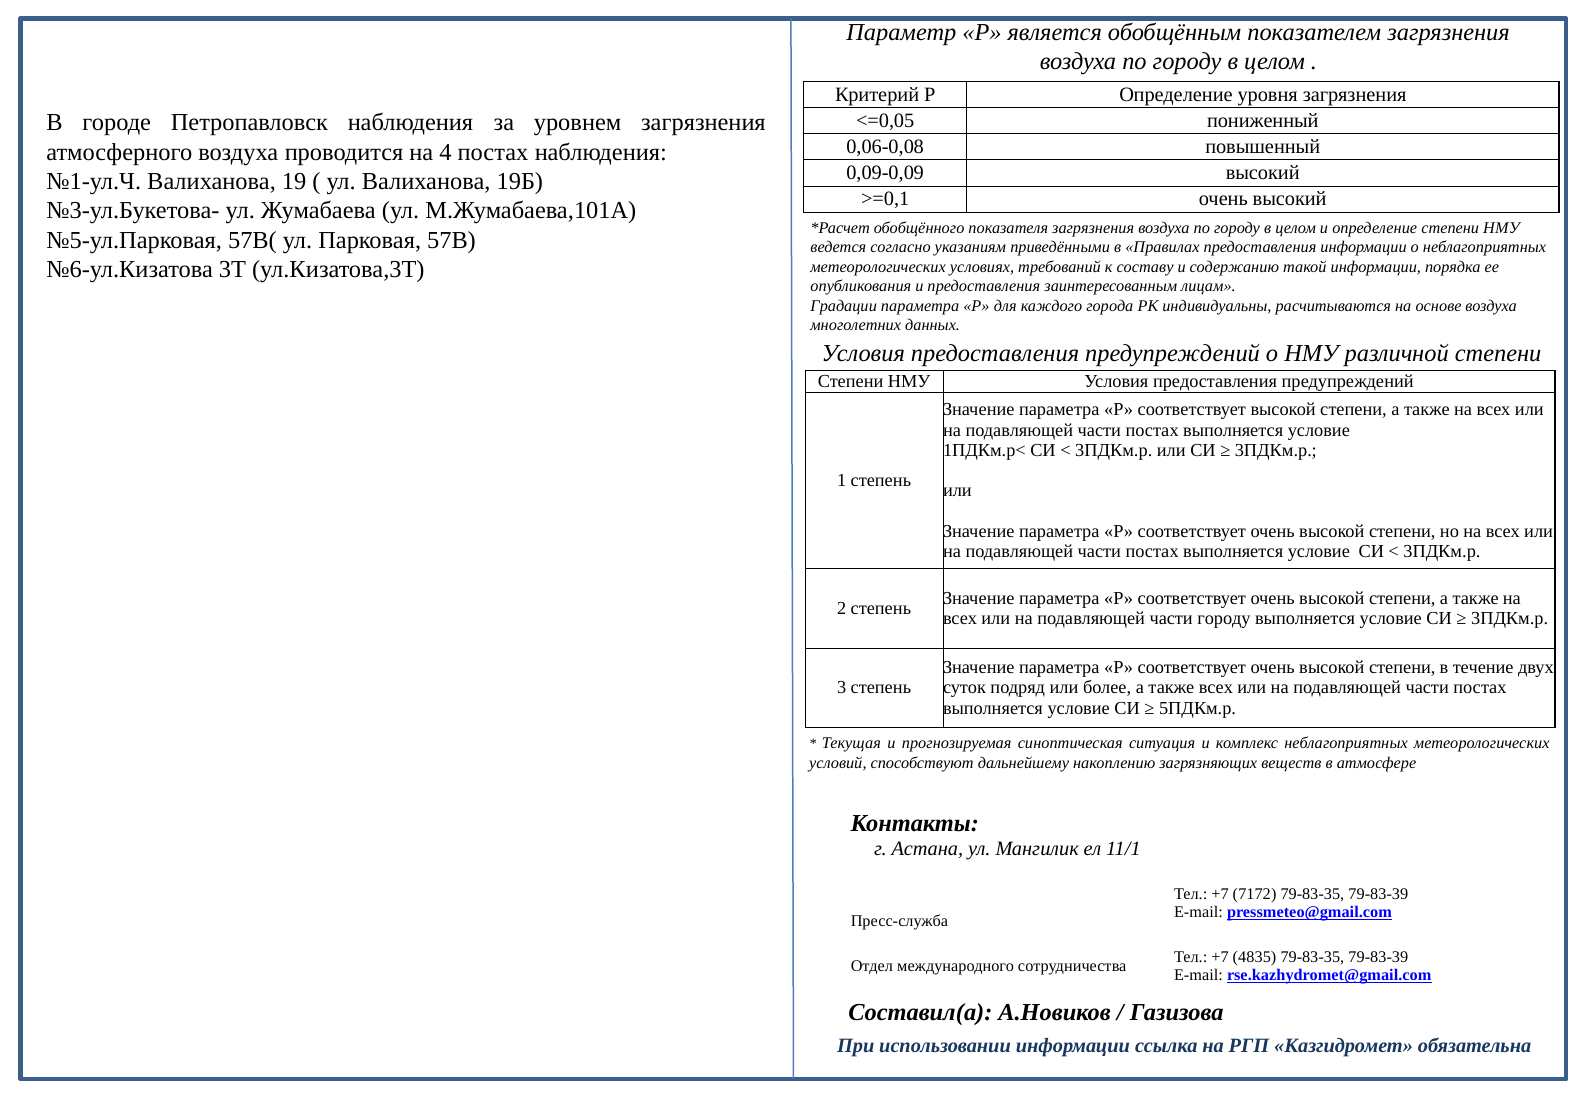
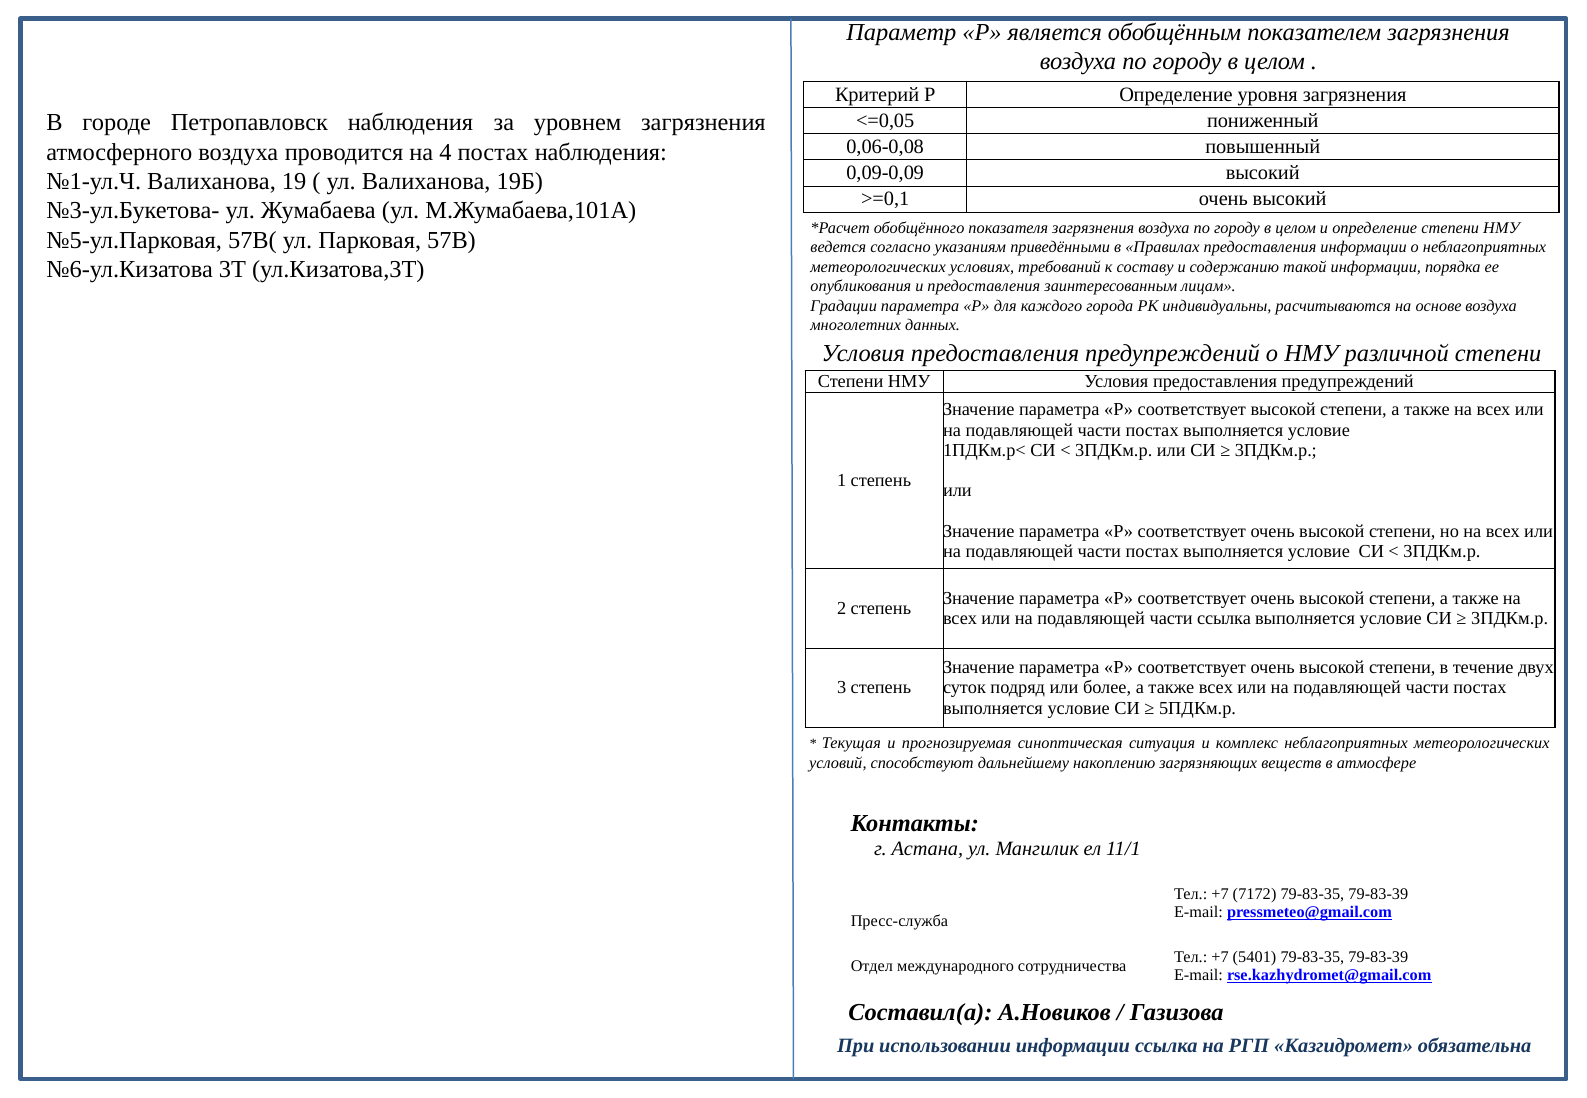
части городу: городу -> ссылка (1224, 619)
4835: 4835 -> 5401 (1255, 958)
